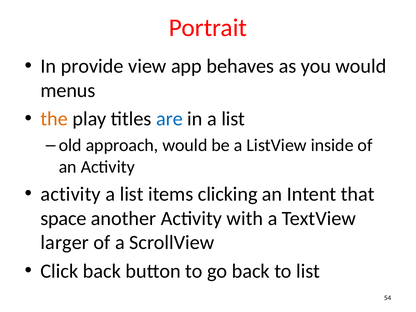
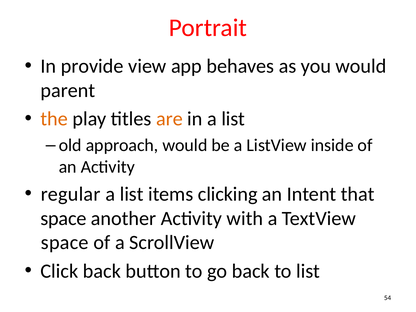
menus: menus -> parent (68, 91)
are colour: blue -> orange (169, 119)
activity: activity -> regular (71, 194)
larger: larger -> space (65, 243)
